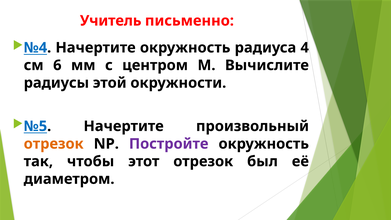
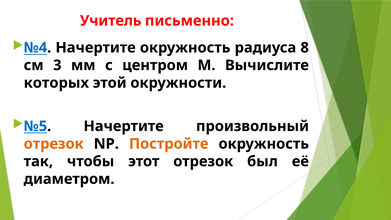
4: 4 -> 8 (305, 48)
6: 6 -> 3 (57, 65)
радиусы: радиусы -> которых (56, 83)
Постройте colour: purple -> orange (169, 144)
